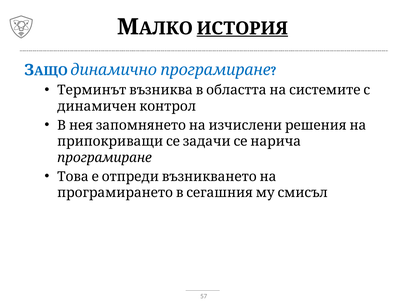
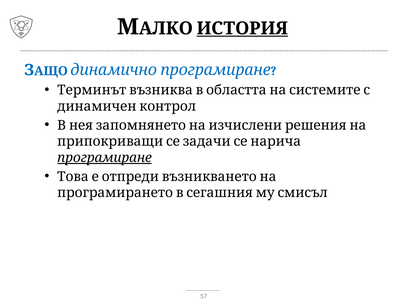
програмиране underline: none -> present (104, 158)
